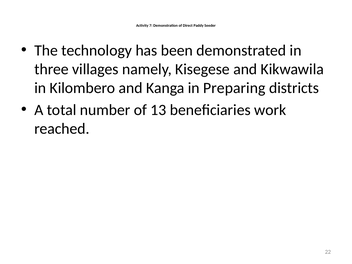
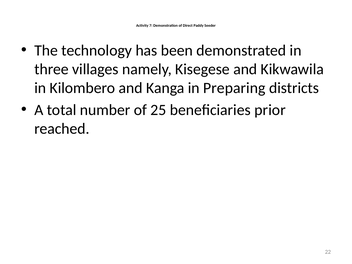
13: 13 -> 25 (158, 110)
work: work -> prior (270, 110)
